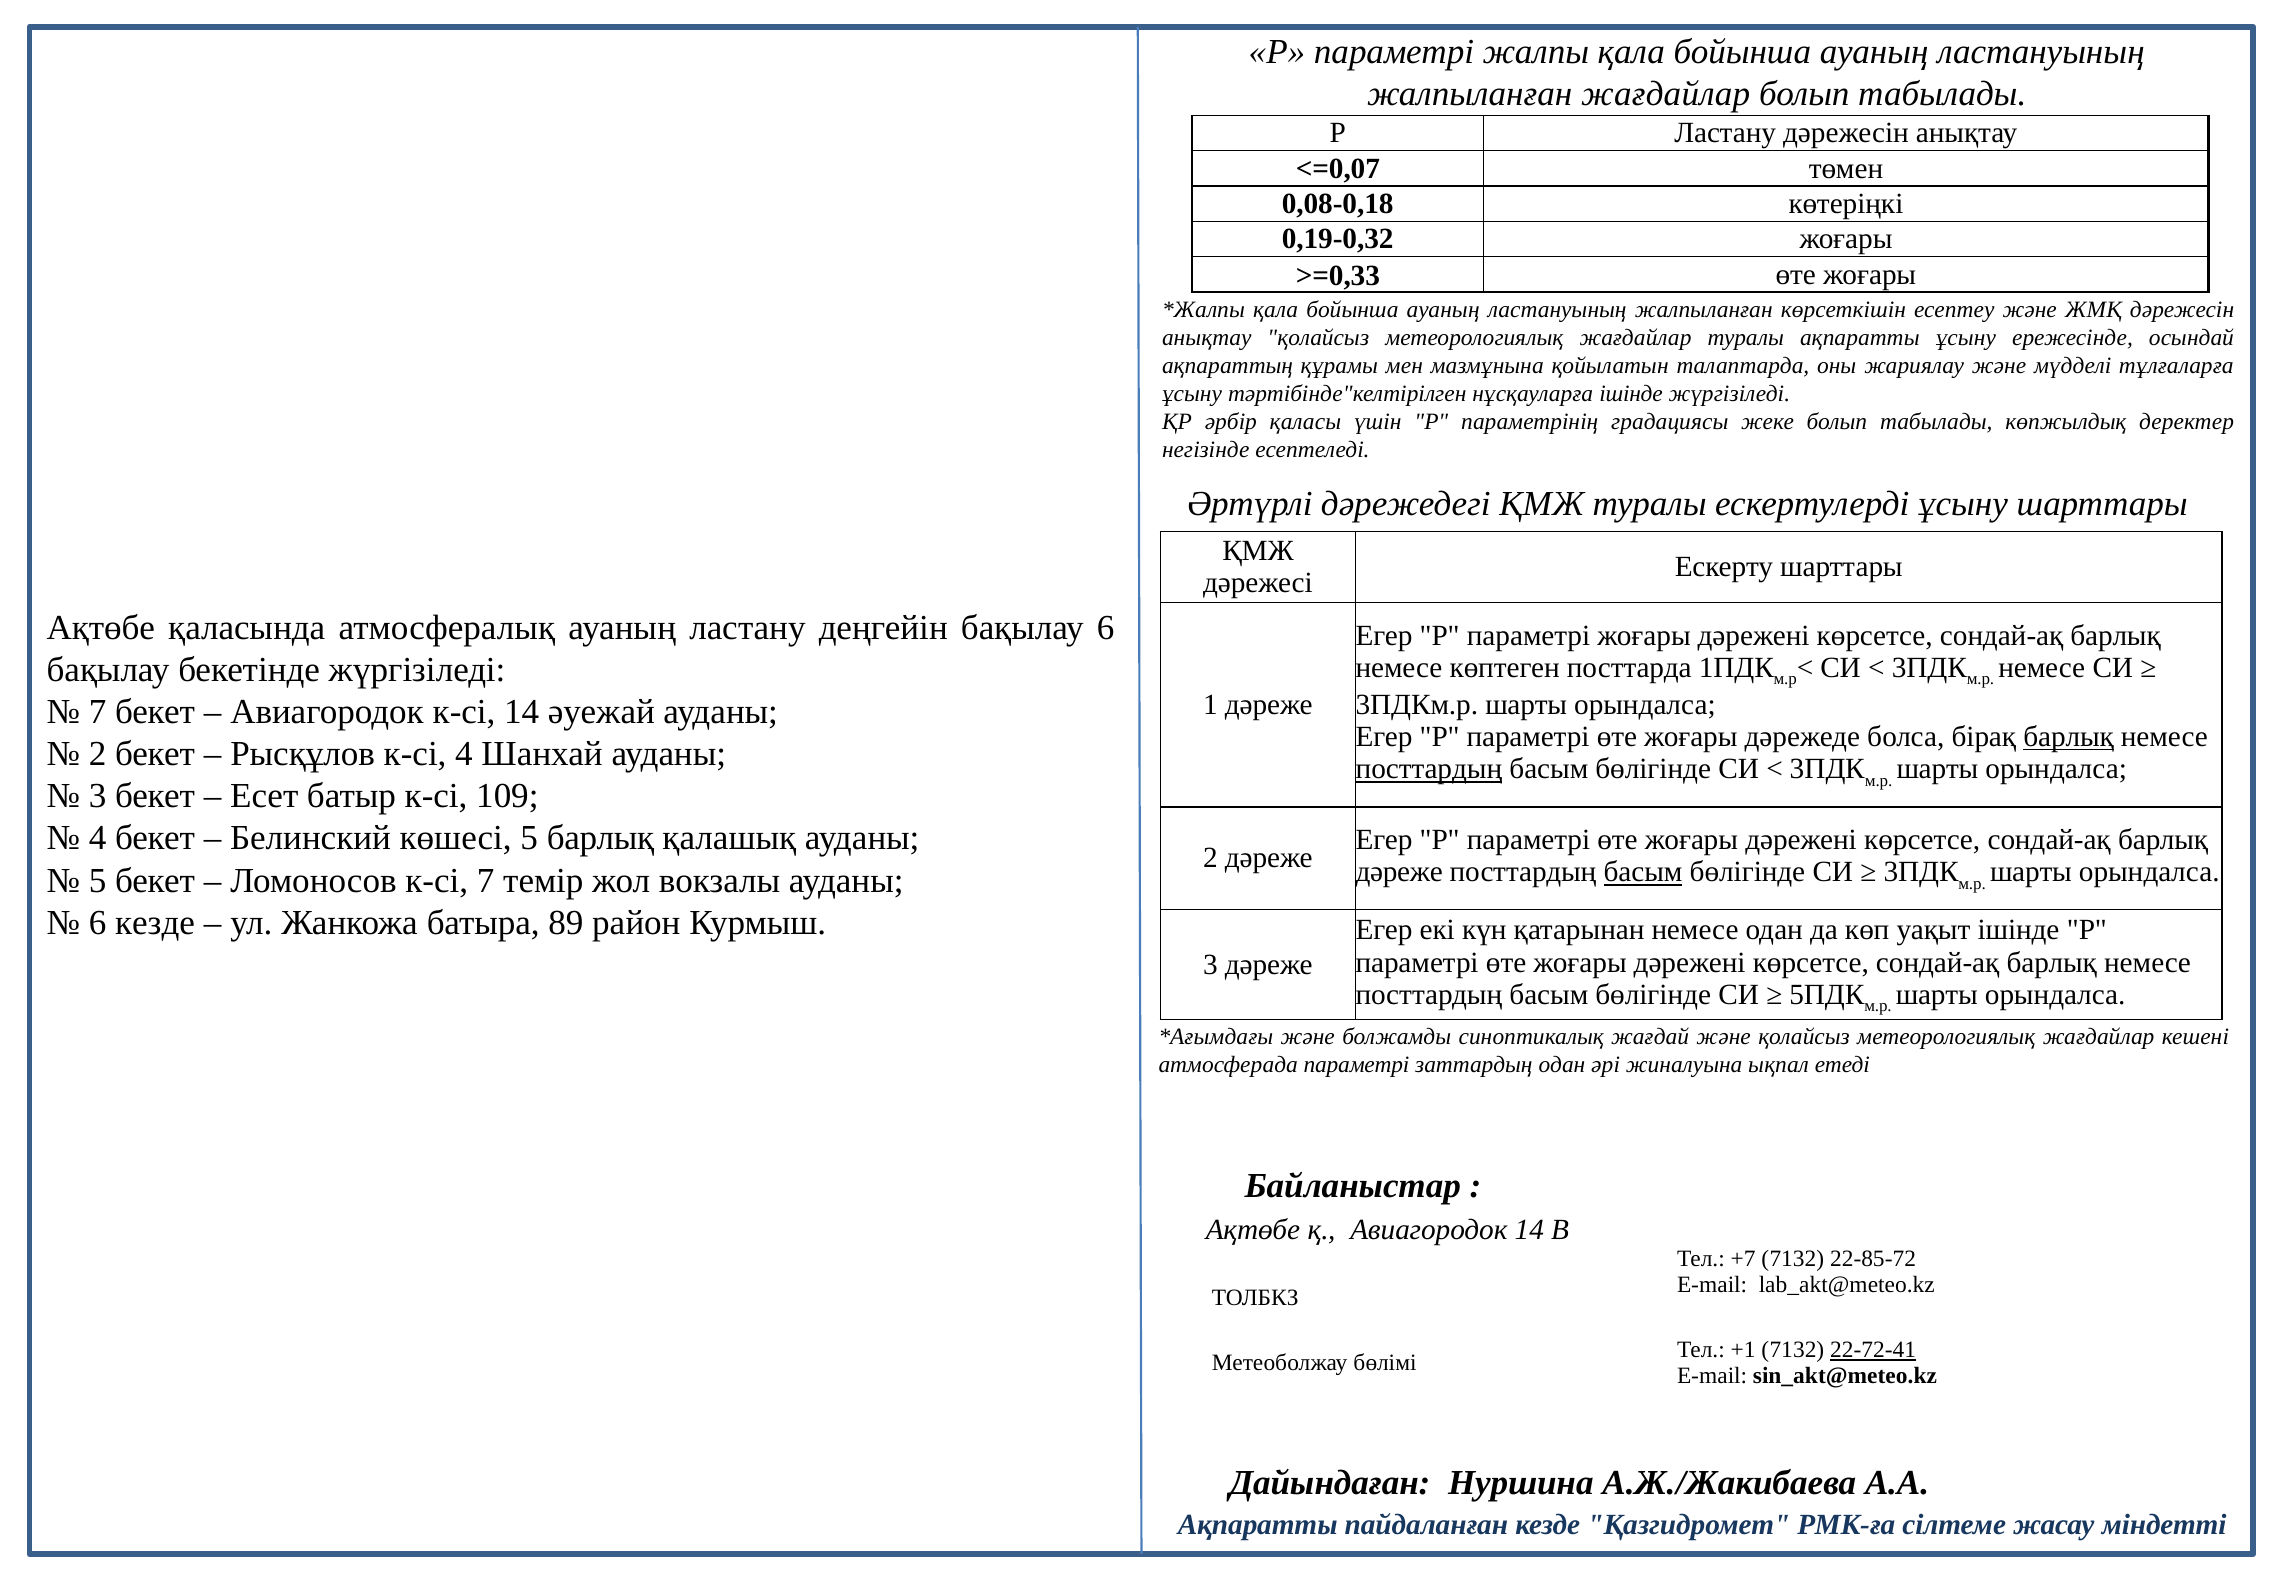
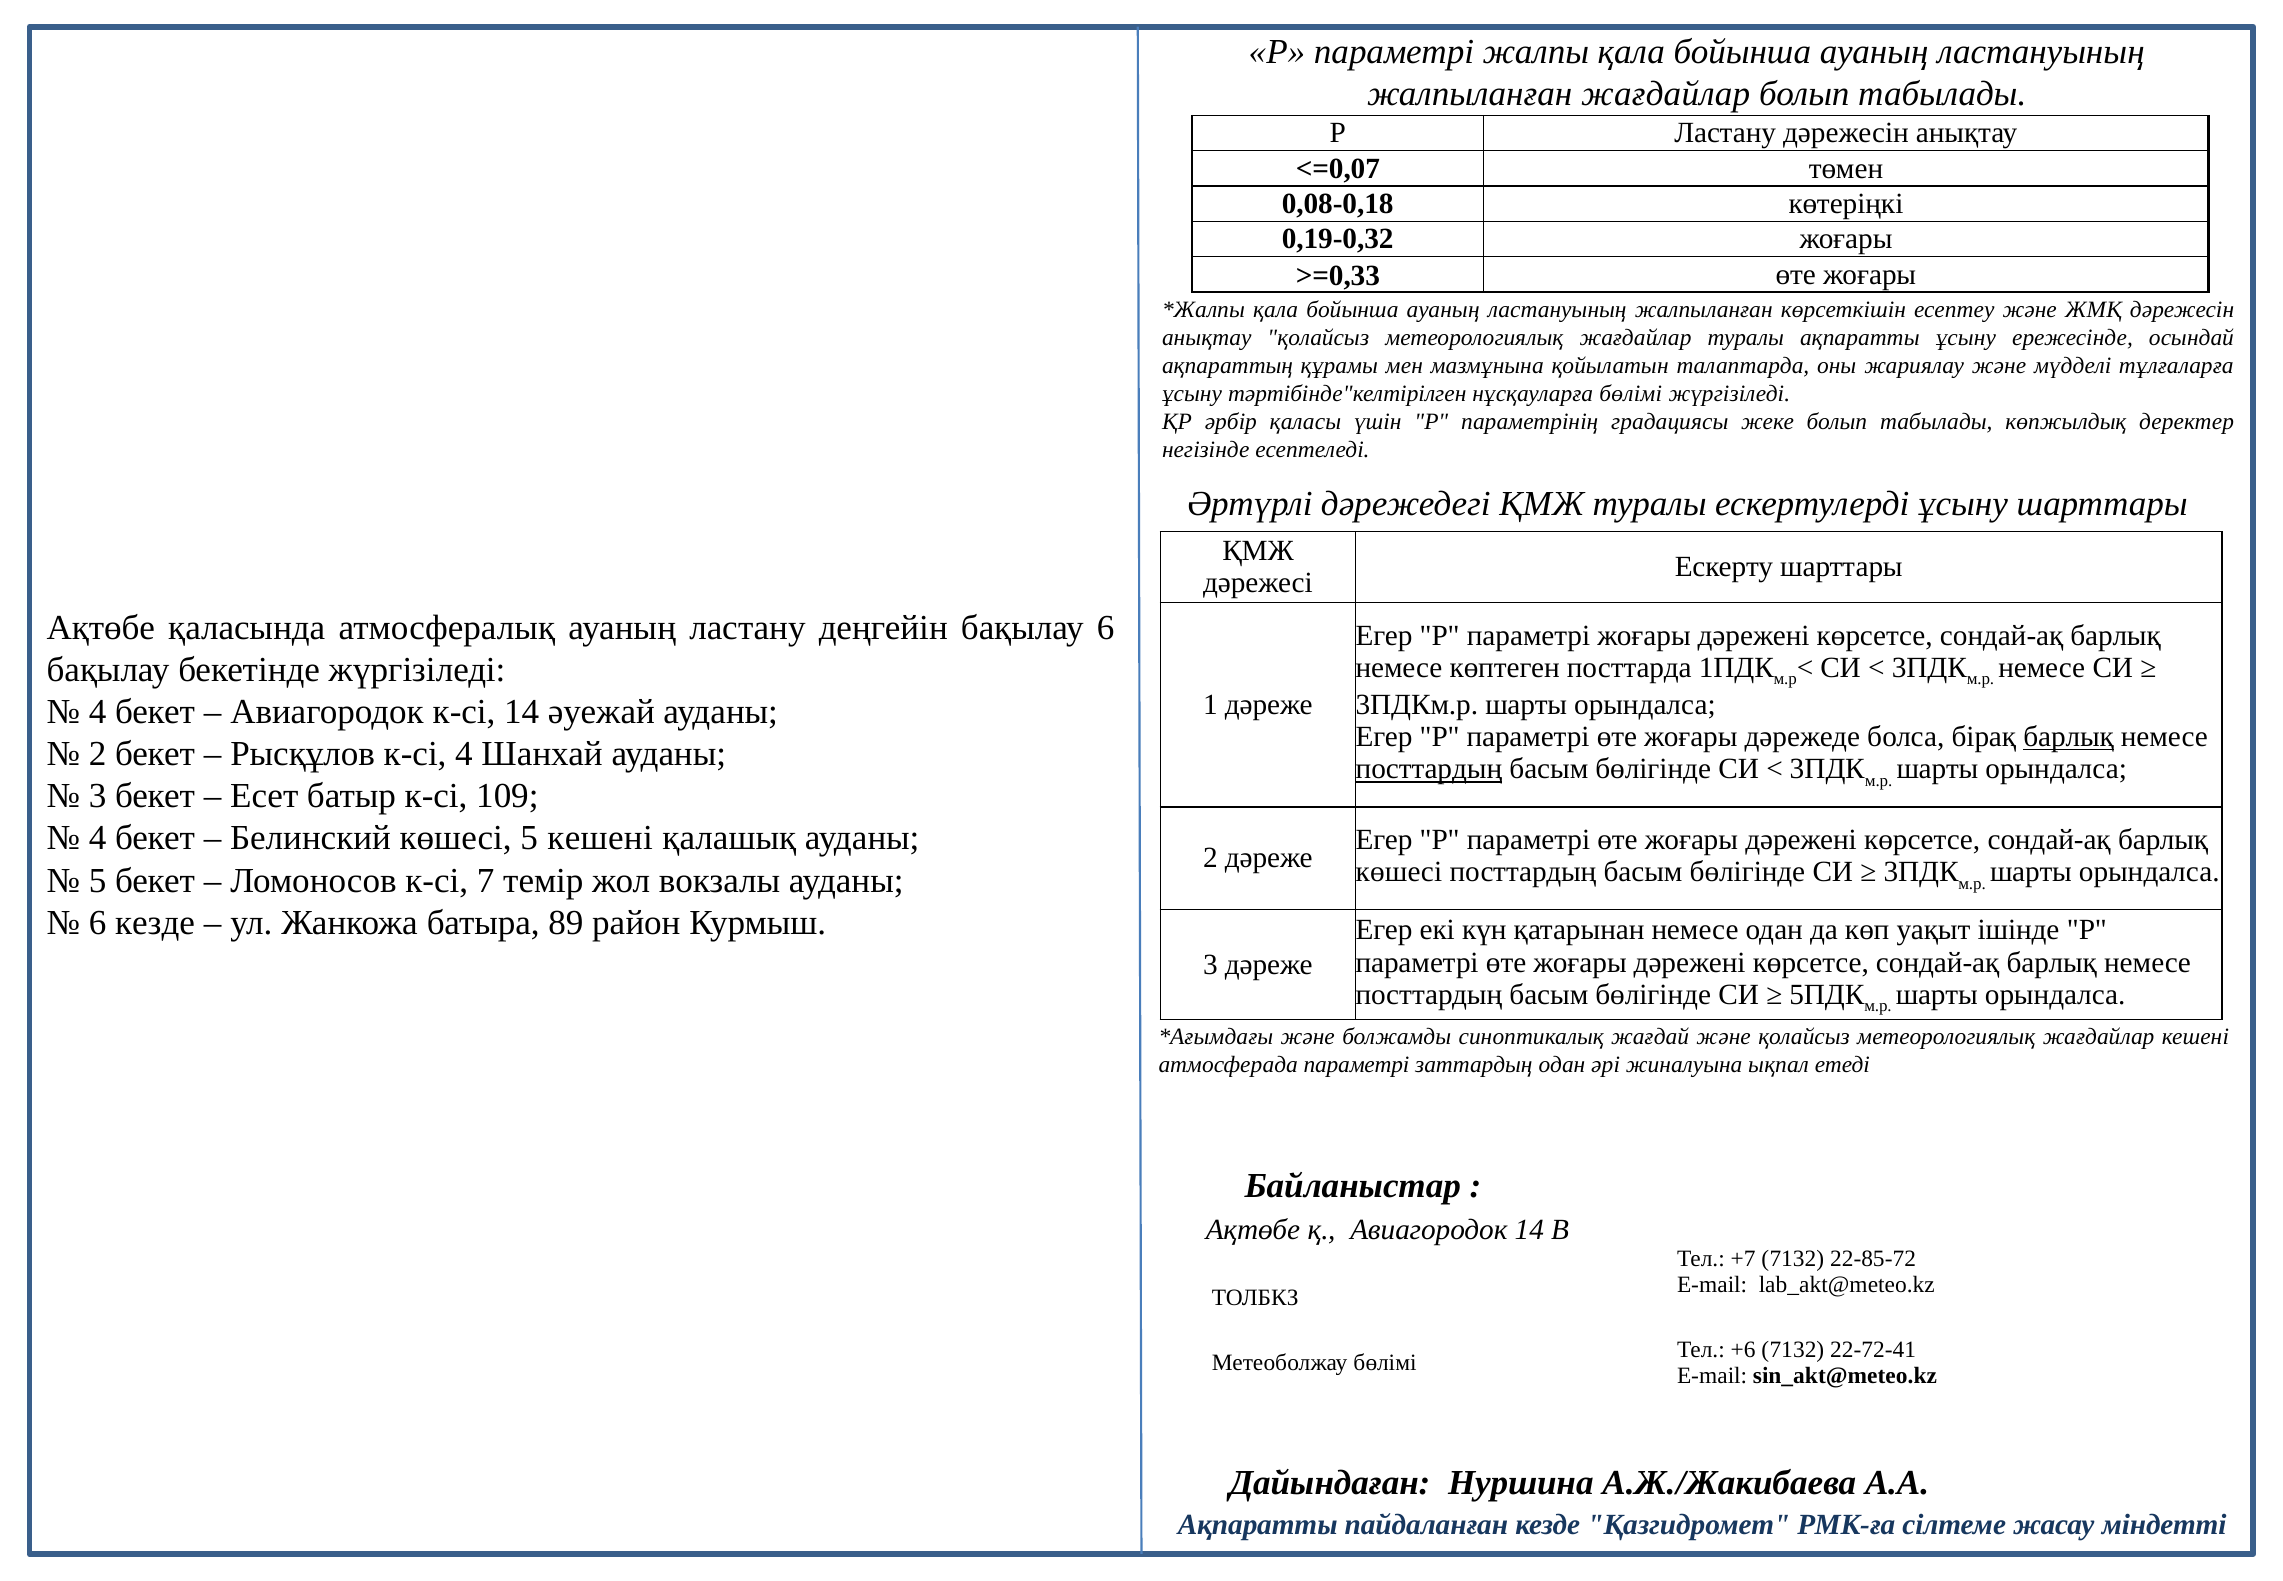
нұсқауларға ішінде: ішінде -> бөлімі (1631, 394)
7: 7 -> 4 (98, 712)
5 барлық: барлық -> кешені (600, 838)
дәреже: дәреже -> көшесі (1399, 872)
басым underline: present -> none (1643, 872)
+1: +1 -> +6 (1743, 1350)
22-72-41 underline: present -> none (1873, 1350)
